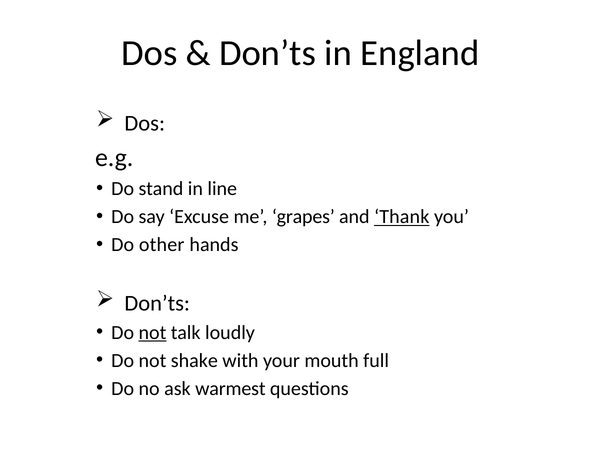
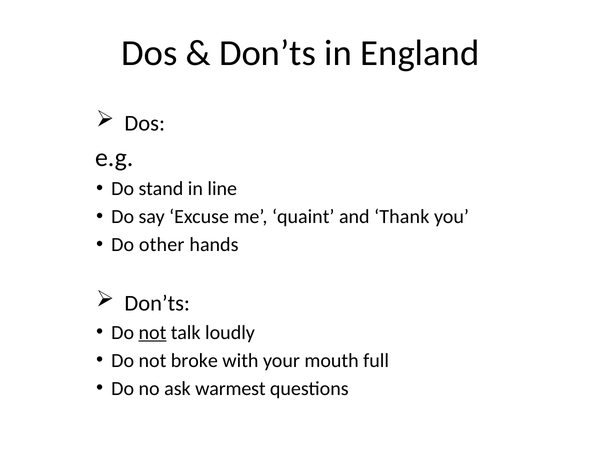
grapes: grapes -> quaint (303, 217)
Thank underline: present -> none (402, 217)
shake: shake -> broke (194, 361)
